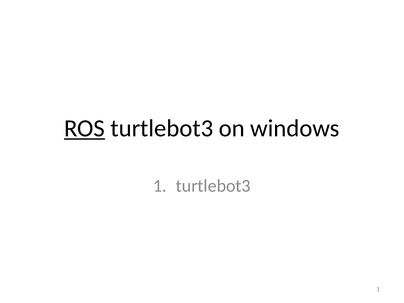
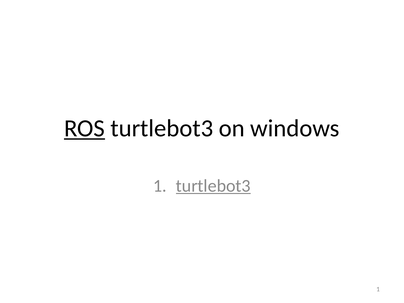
turtlebot3 underline: none -> present (213, 186)
